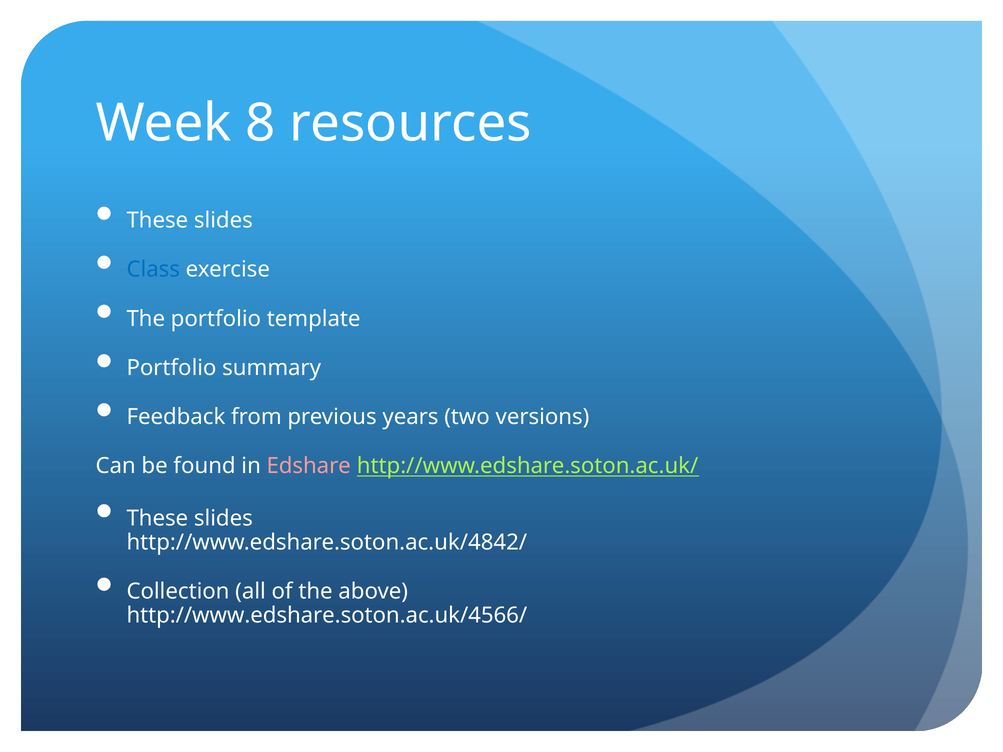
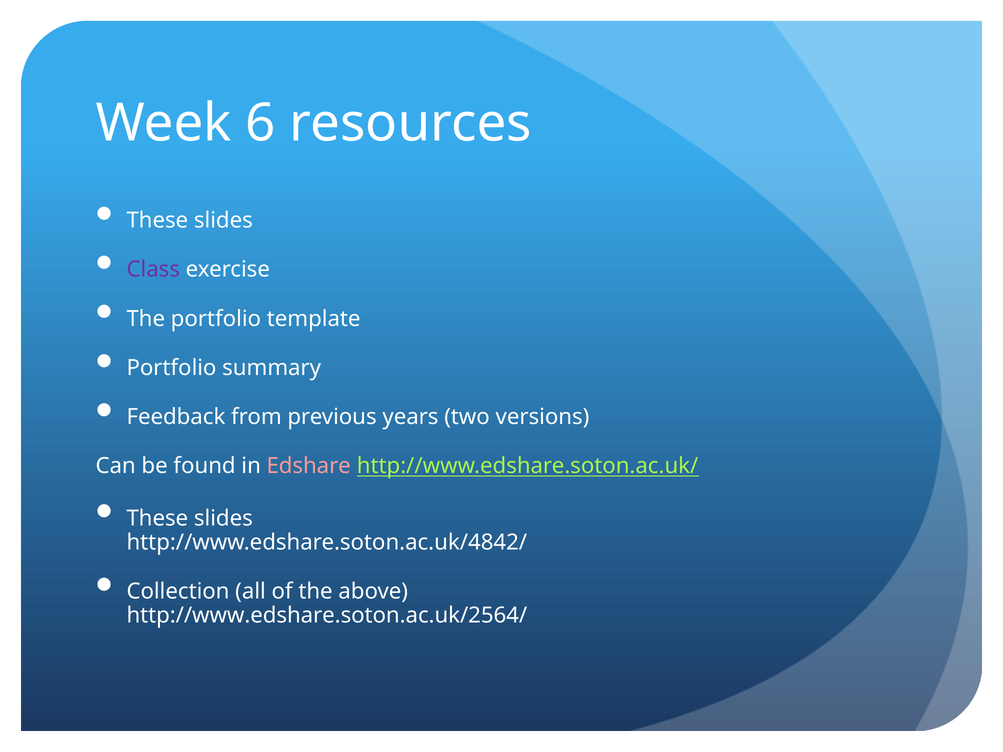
8: 8 -> 6 (260, 123)
Class colour: blue -> purple (153, 270)
http://www.edshare.soton.ac.uk/4566/: http://www.edshare.soton.ac.uk/4566/ -> http://www.edshare.soton.ac.uk/2564/ (327, 616)
